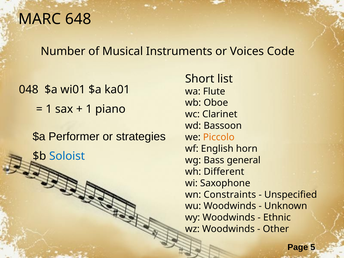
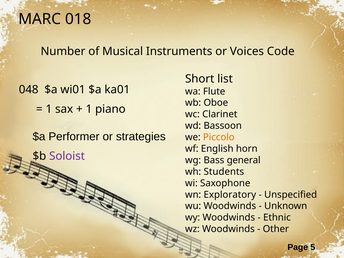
648: 648 -> 018 (78, 19)
Soloist colour: blue -> purple (67, 156)
Different: Different -> Students (224, 172)
Constraints: Constraints -> Exploratory (230, 195)
